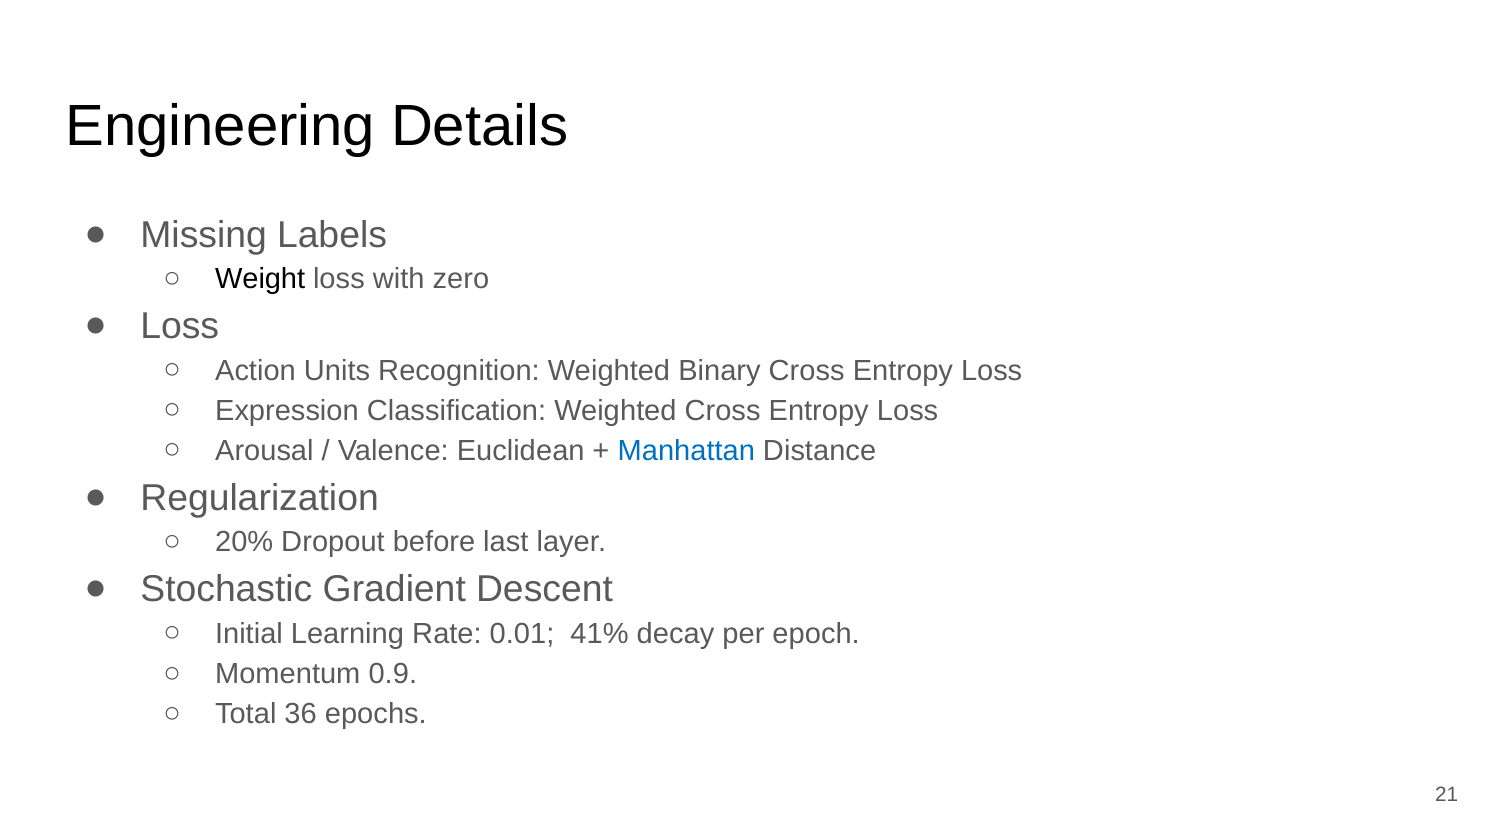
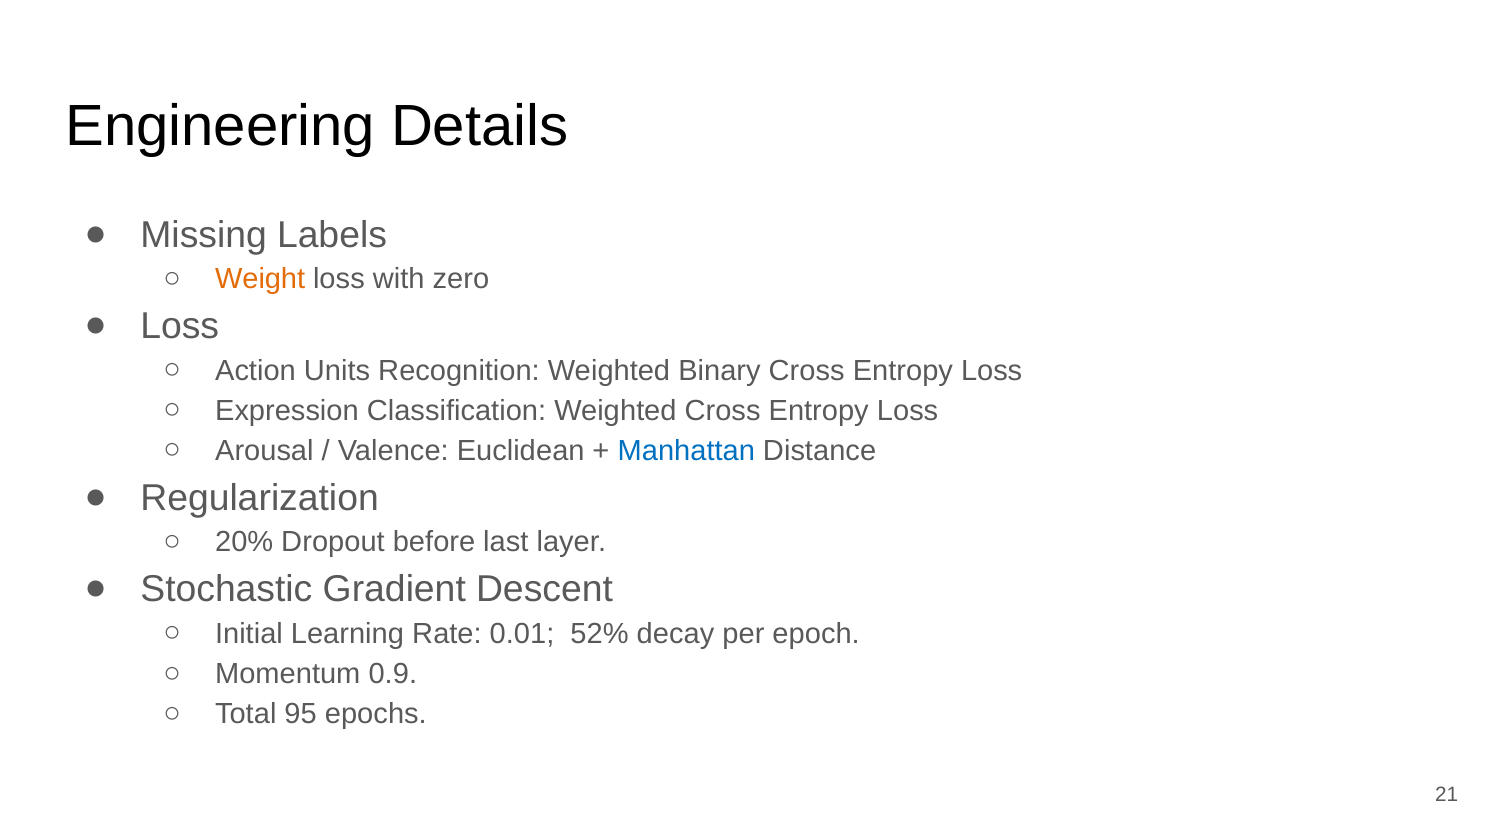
Weight colour: black -> orange (260, 279)
41%: 41% -> 52% (599, 634)
36: 36 -> 95 (301, 714)
